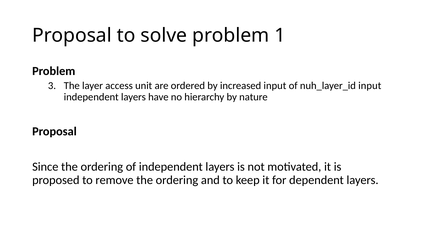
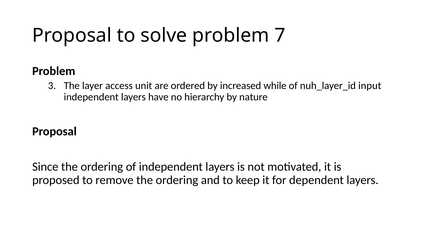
1: 1 -> 7 (280, 35)
increased input: input -> while (275, 86)
